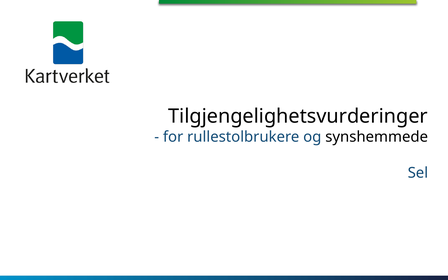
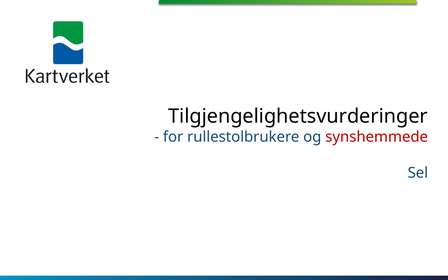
synshemmede colour: black -> red (377, 137)
